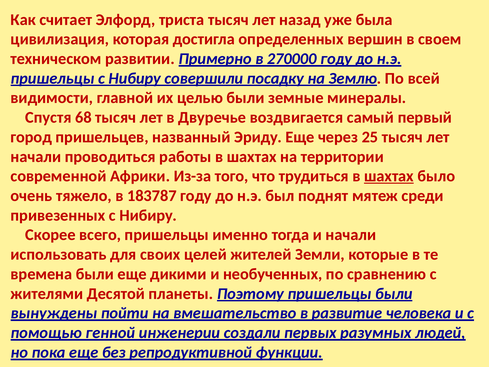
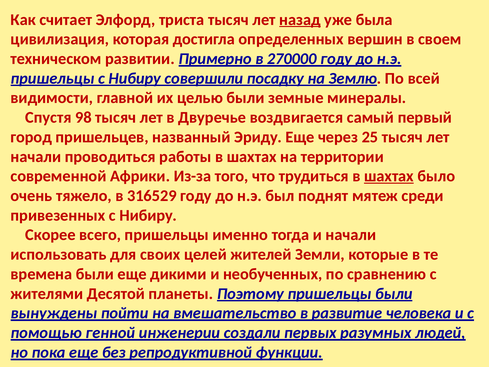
назад underline: none -> present (300, 20)
68: 68 -> 98 (83, 117)
183787: 183787 -> 316529 (152, 196)
